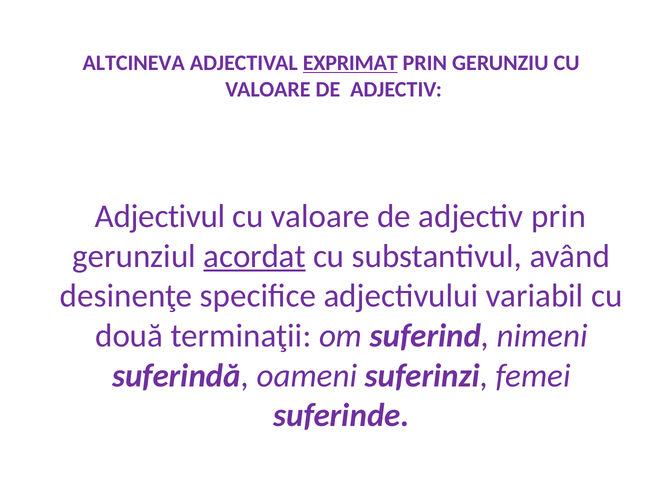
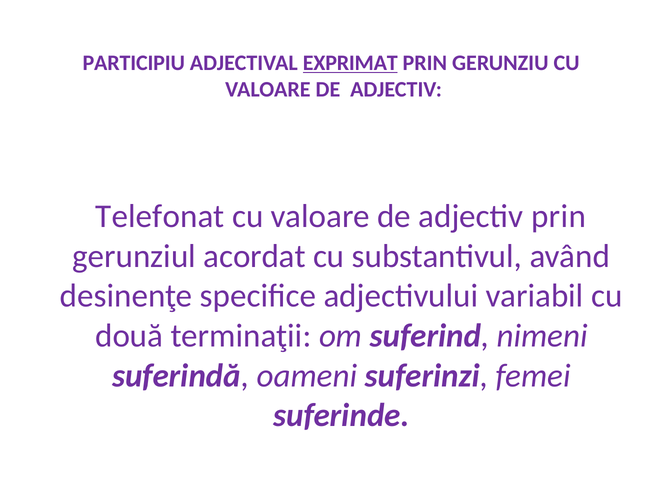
ALTCINEVA: ALTCINEVA -> PARTICIPIU (134, 63)
Adjectivul: Adjectivul -> Telefonat (160, 216)
acordat underline: present -> none (255, 256)
